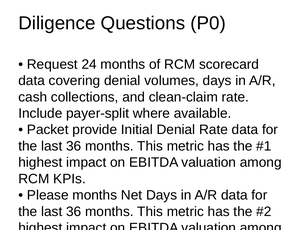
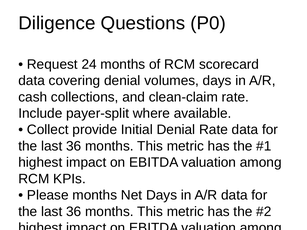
Packet: Packet -> Collect (48, 130)
